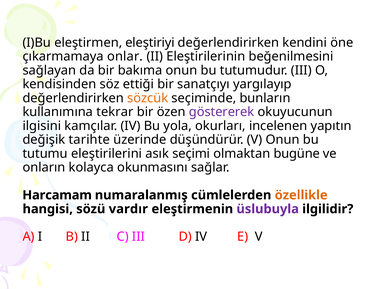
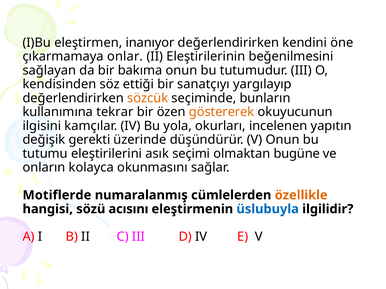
eleştiriyi: eleştiriyi -> inanıyor (150, 43)
göstererek colour: purple -> orange (222, 112)
tarihte: tarihte -> gerekti (89, 140)
Harcamam: Harcamam -> Motiflerde (57, 195)
vardır: vardır -> acısını (128, 209)
üslubuyla colour: purple -> blue (268, 209)
